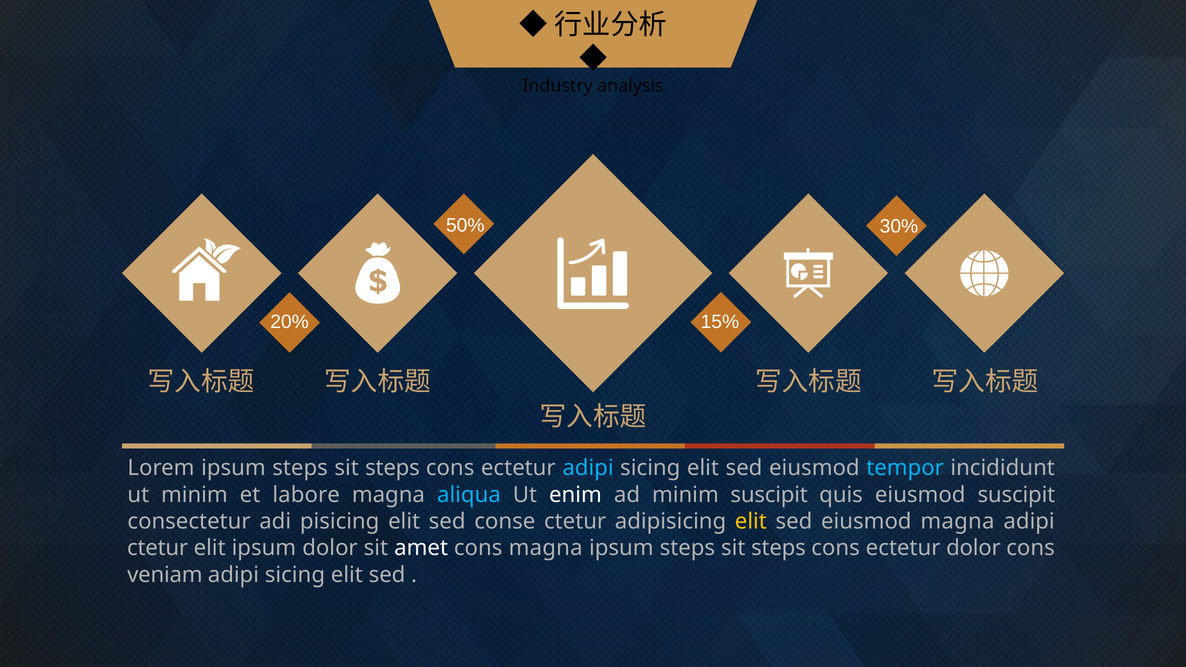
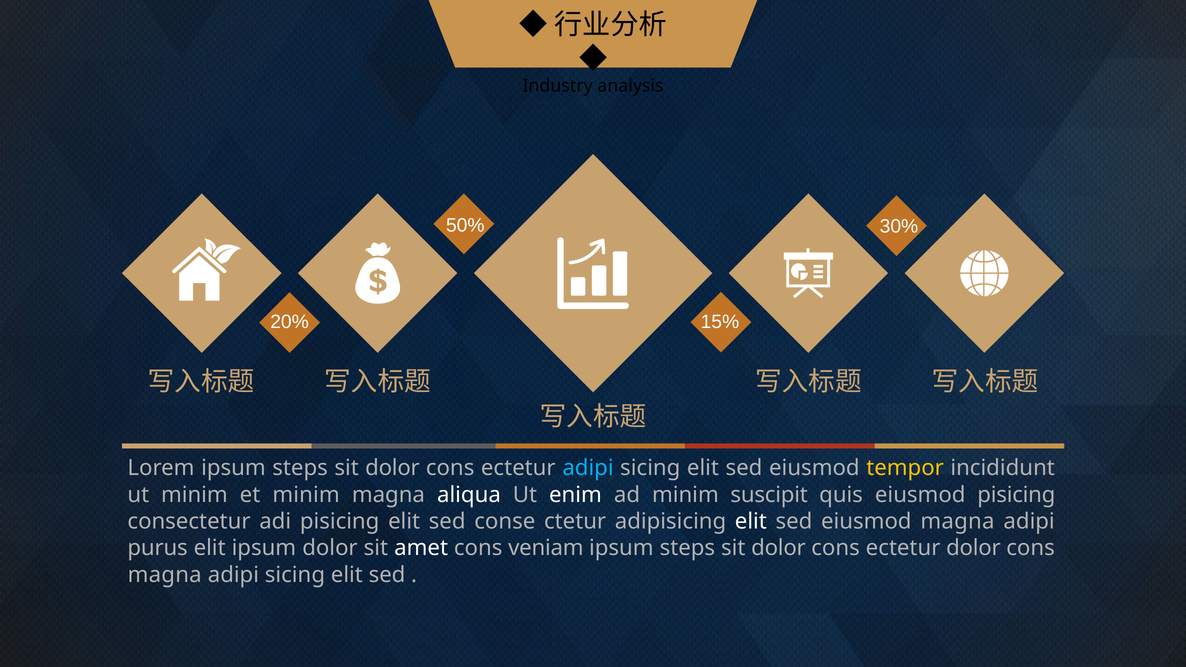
steps: steps -> dolor (392, 468)
tempor colour: light blue -> yellow (905, 468)
et labore: labore -> minim (306, 495)
aliqua colour: light blue -> white (469, 495)
eiusmod suscipit: suscipit -> pisicing (1016, 495)
elit colour: yellow -> white (751, 521)
ctetur: ctetur -> purus (158, 548)
cons magna: magna -> veniam (546, 548)
steps: steps -> dolor (778, 548)
veniam: veniam -> magna (165, 575)
